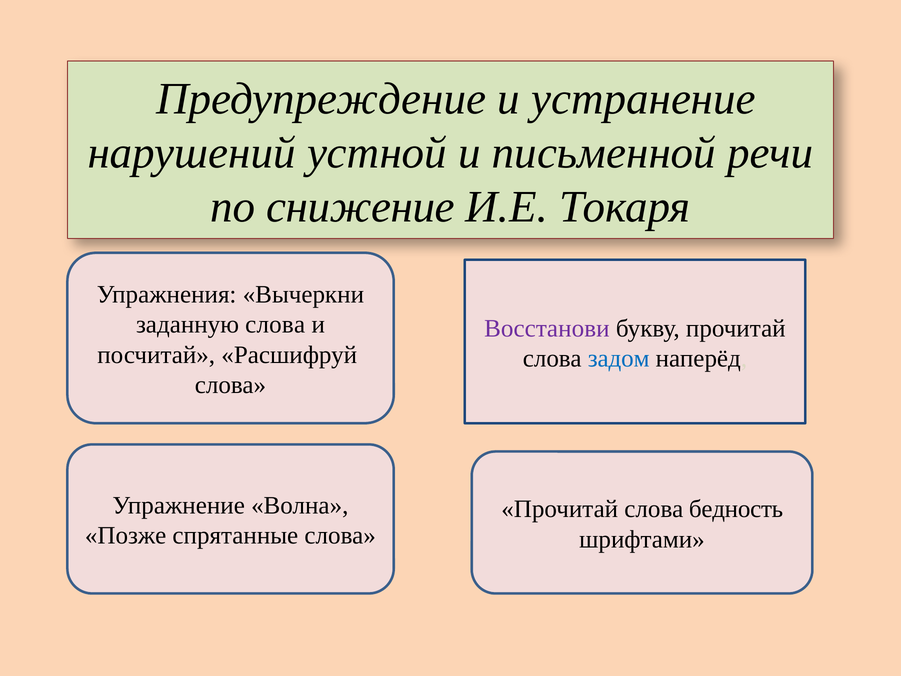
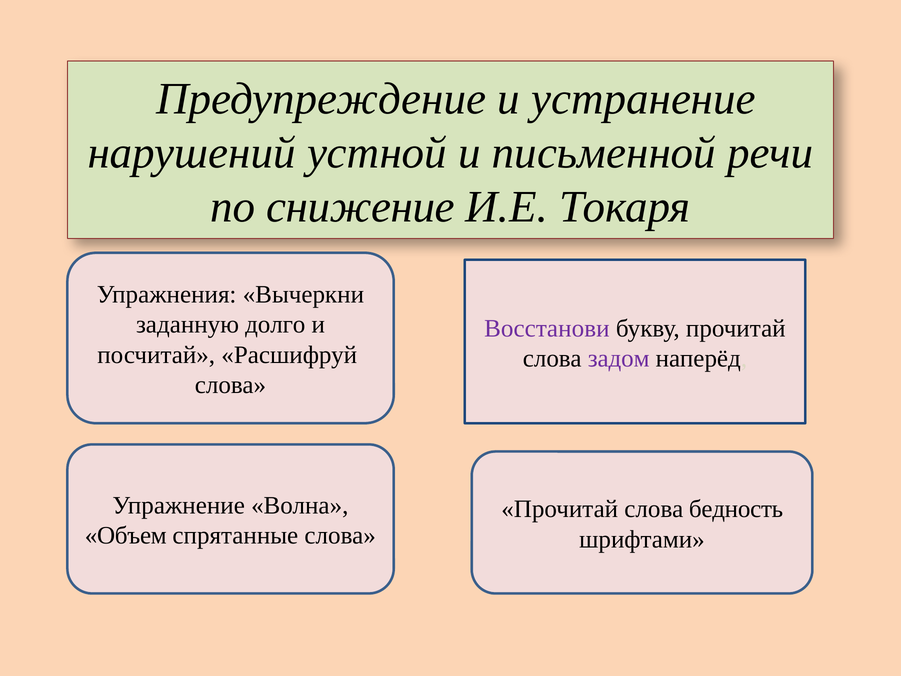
заданную слова: слова -> долго (275, 325)
задом colour: blue -> purple (619, 358)
Позже: Позже -> Объем (126, 535)
